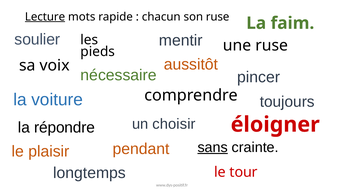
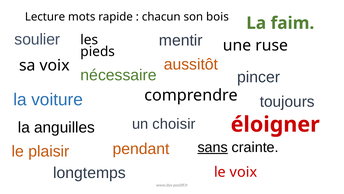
Lecture underline: present -> none (45, 17)
son ruse: ruse -> bois (217, 17)
répondre: répondre -> anguilles (64, 127)
le tour: tour -> voix (243, 172)
